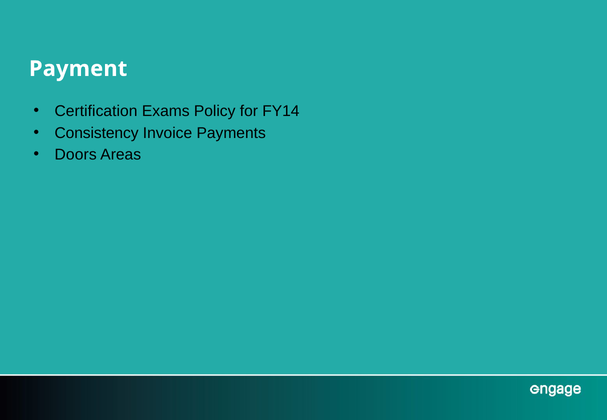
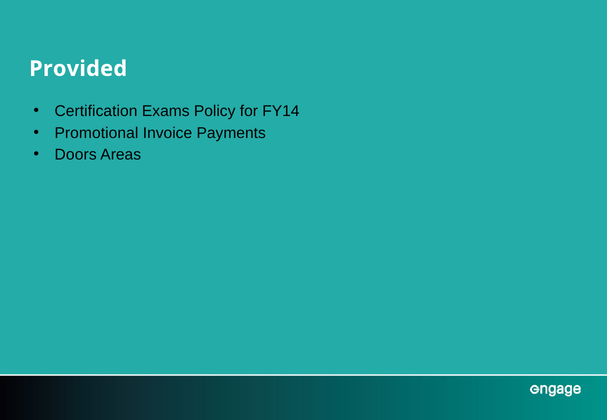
Payment: Payment -> Provided (78, 69)
Consistency: Consistency -> Promotional (96, 133)
